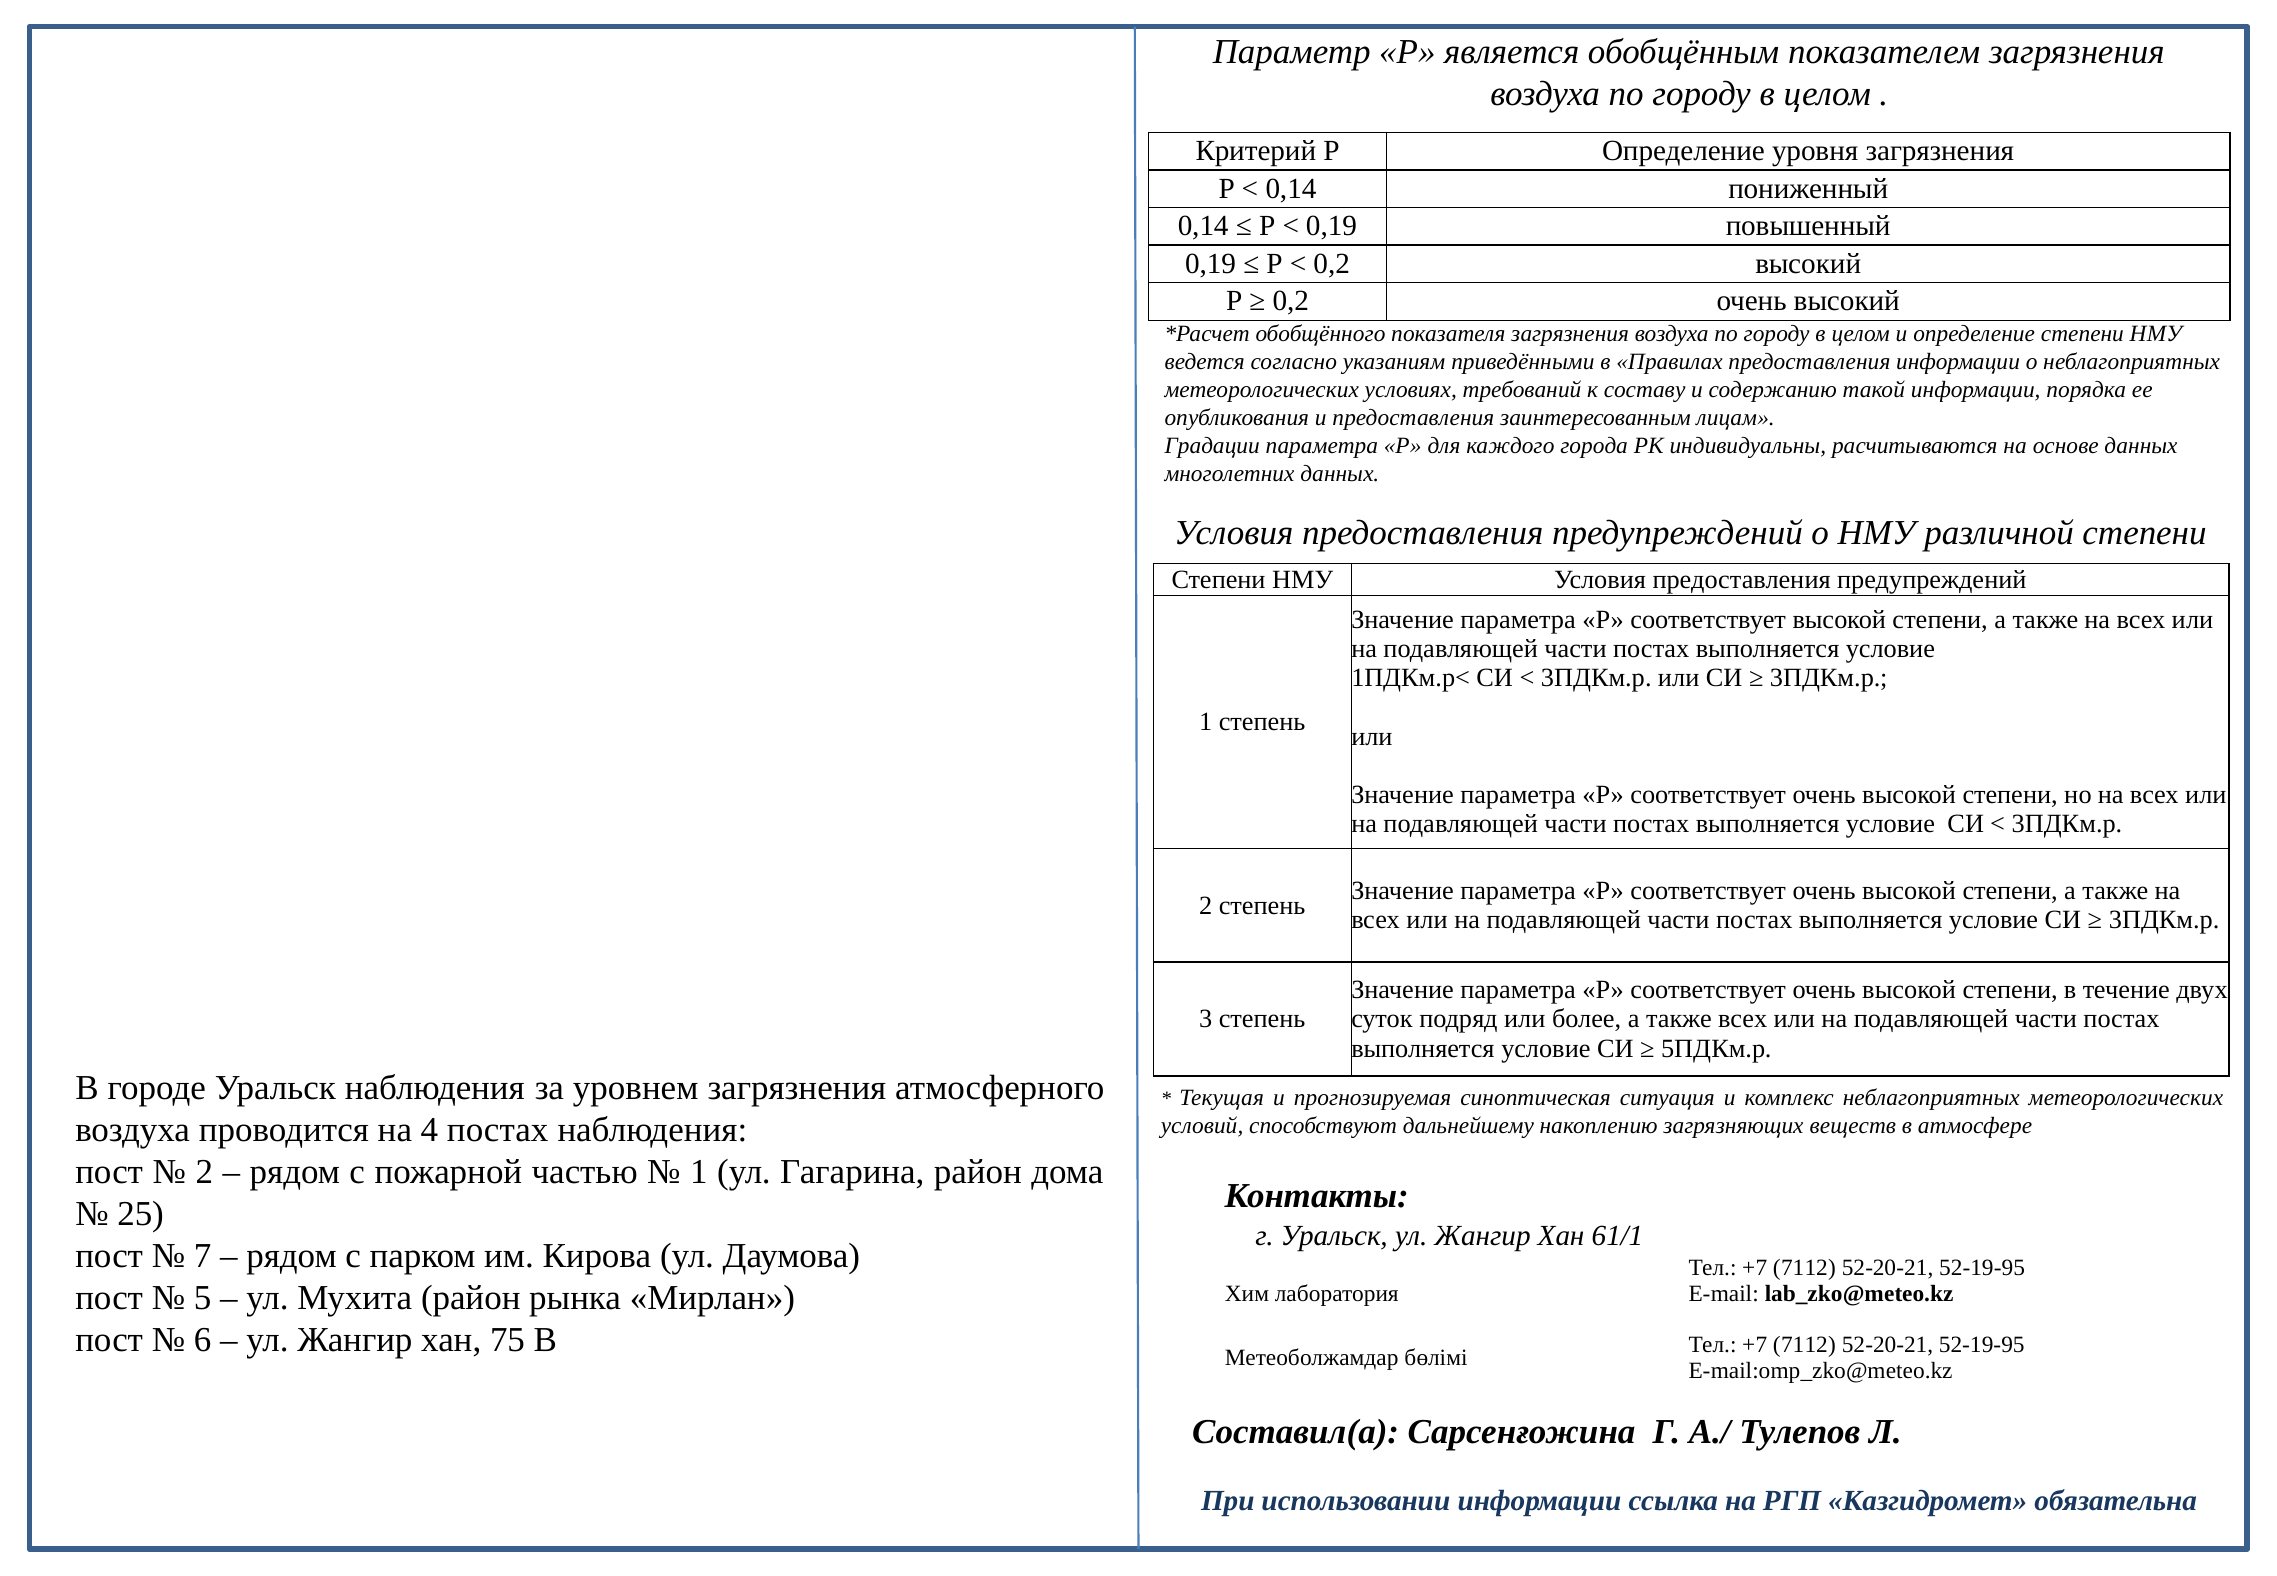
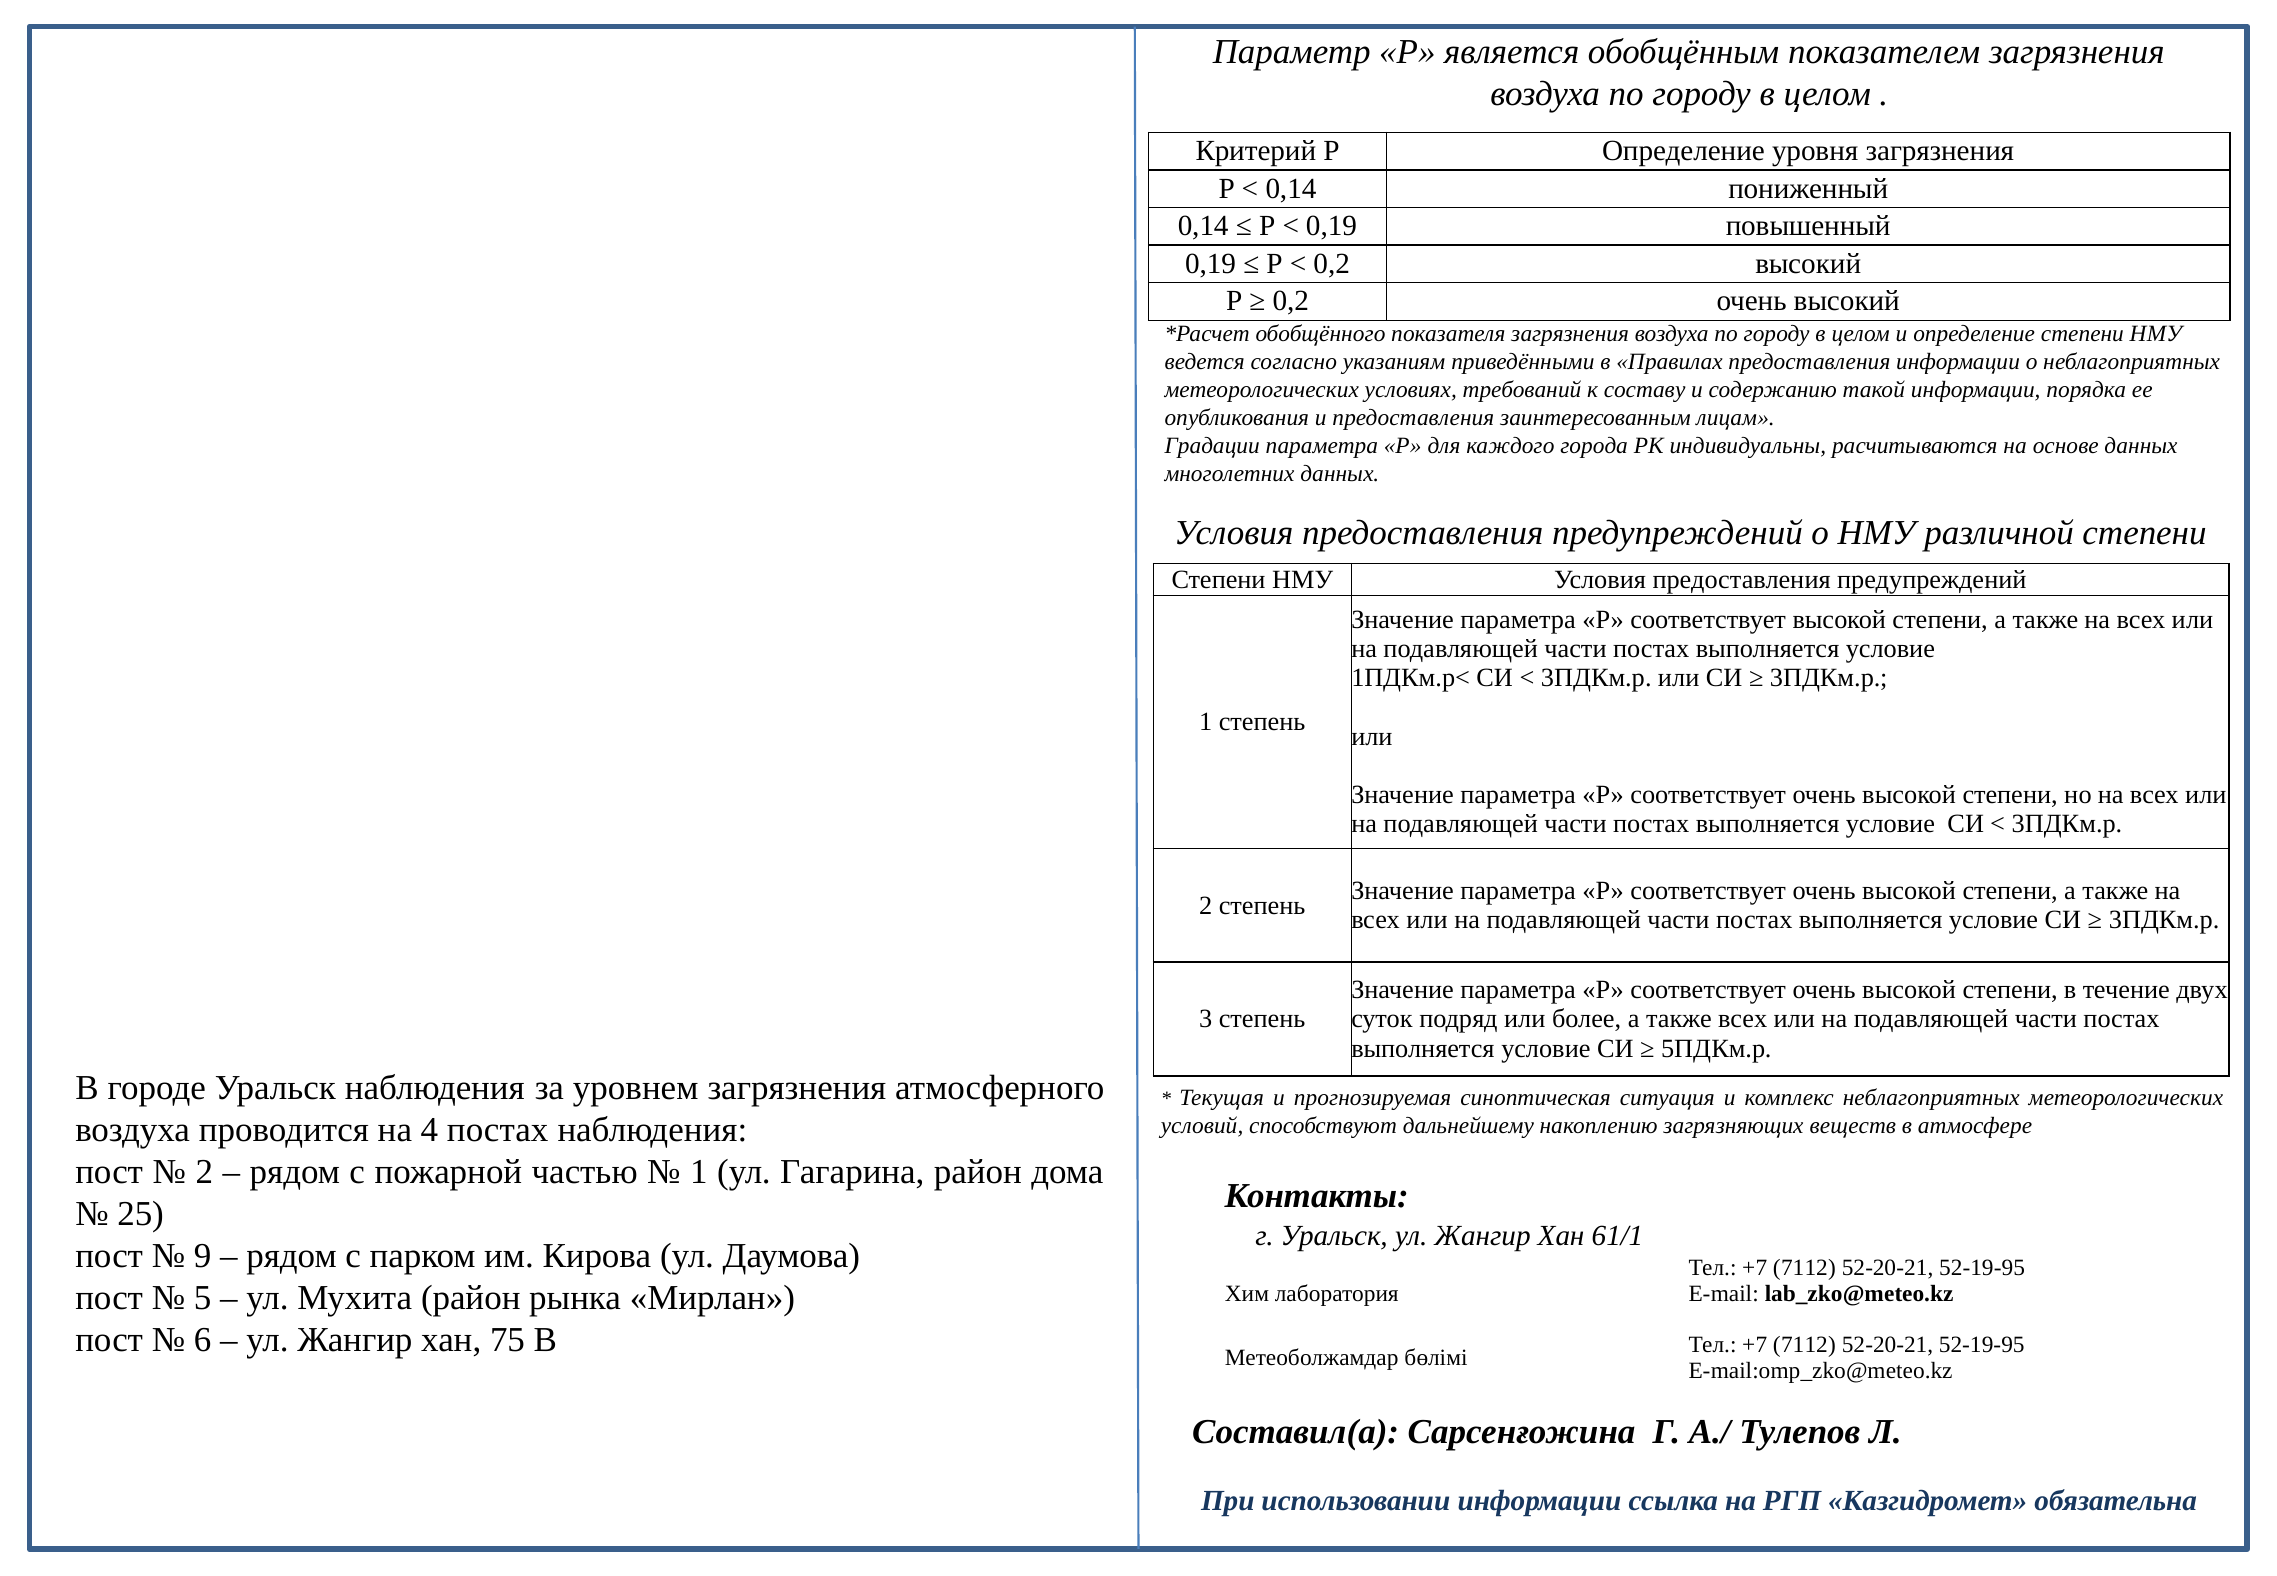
7: 7 -> 9 (203, 1256)
